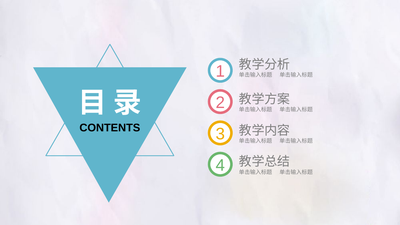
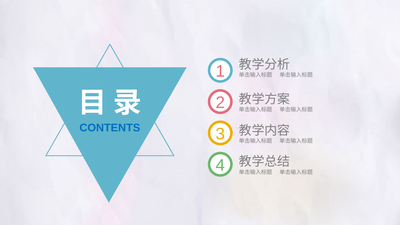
CONTENTS colour: black -> blue (110, 128)
